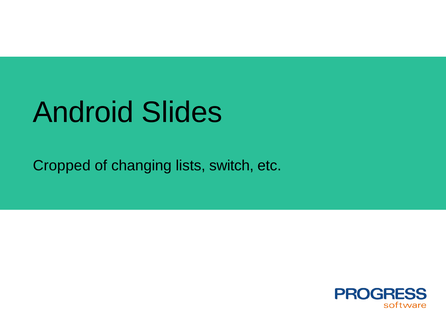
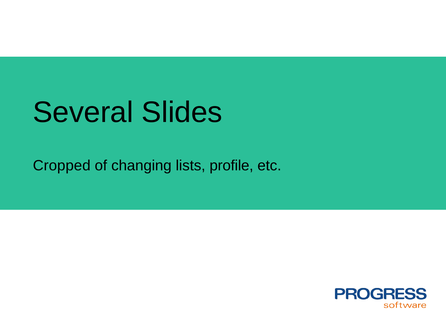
Android: Android -> Several (83, 113)
switch: switch -> profile (231, 166)
